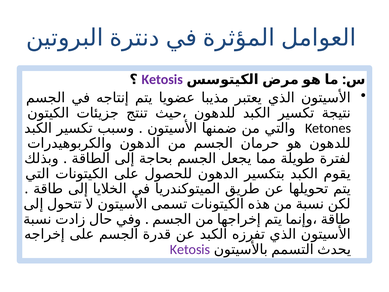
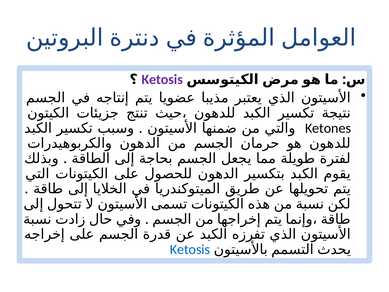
Ketosis colour: purple -> blue (190, 249)
